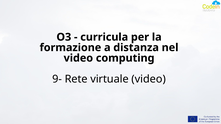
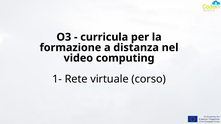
9-: 9- -> 1- (57, 79)
virtuale video: video -> corso (149, 79)
